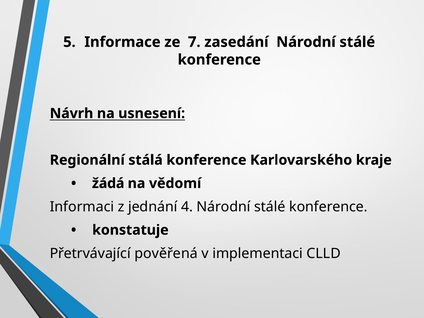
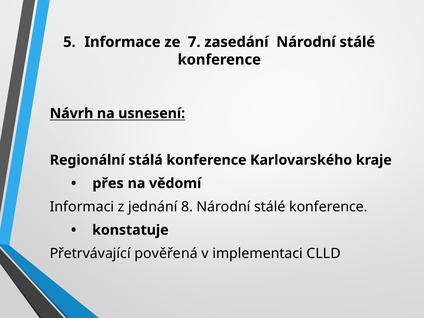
žádá: žádá -> přes (108, 183)
4: 4 -> 8 (187, 207)
